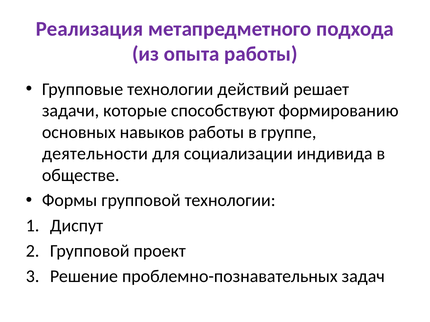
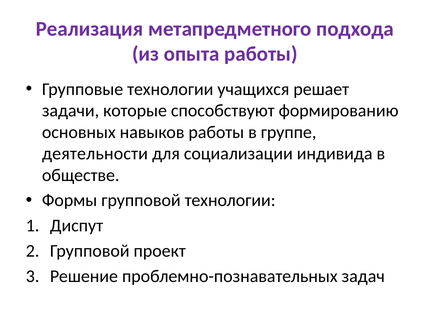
действий: действий -> учащихся (253, 89)
